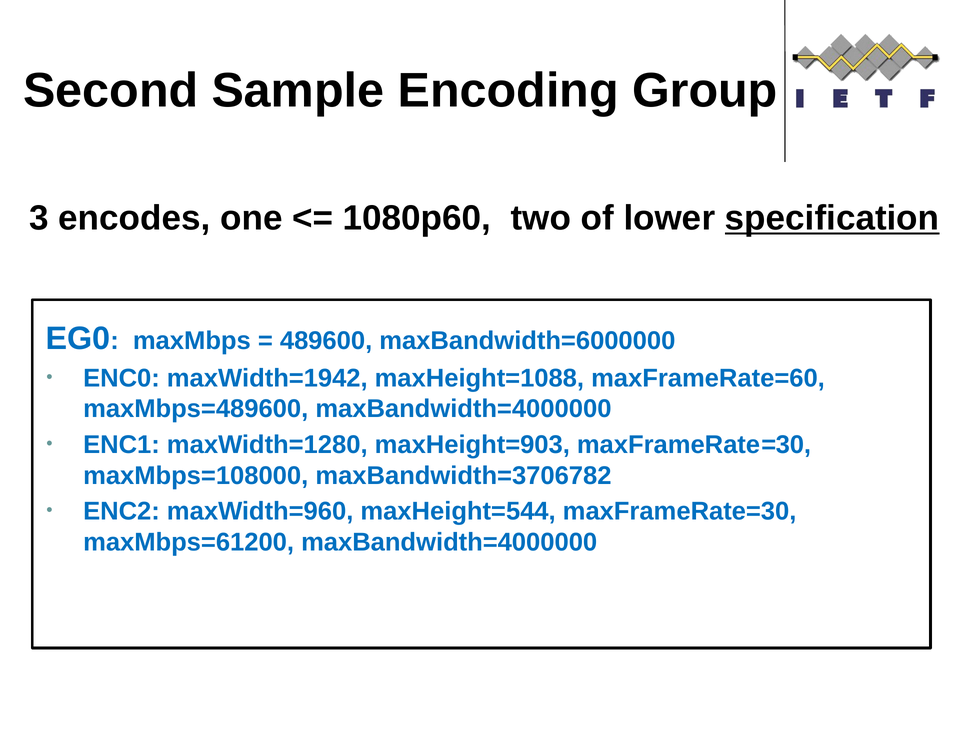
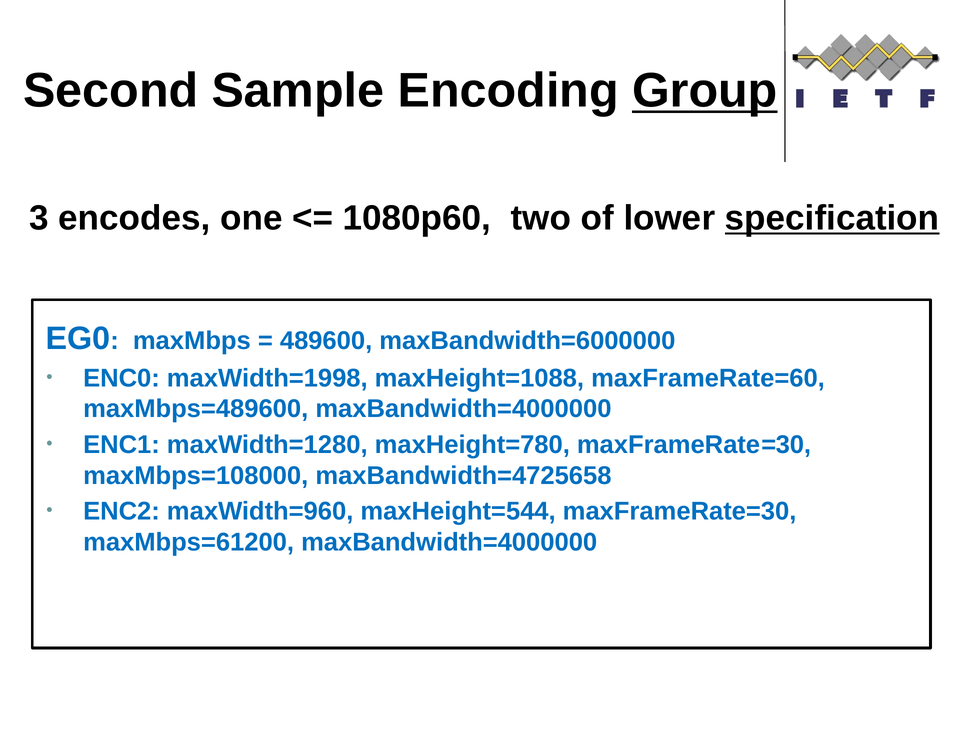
Group underline: none -> present (705, 91)
maxWidth=1942: maxWidth=1942 -> maxWidth=1998 (267, 378)
maxHeight=903: maxHeight=903 -> maxHeight=780 (472, 444)
maxBandwidth=3706782: maxBandwidth=3706782 -> maxBandwidth=4725658 (463, 475)
